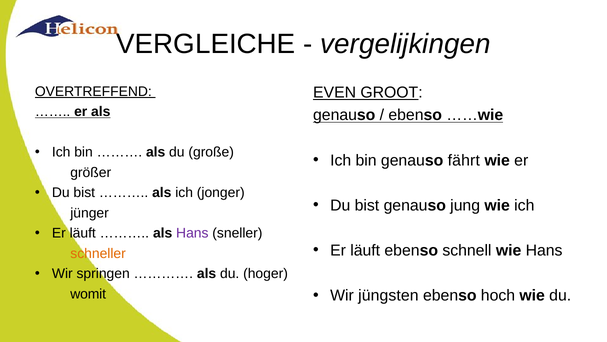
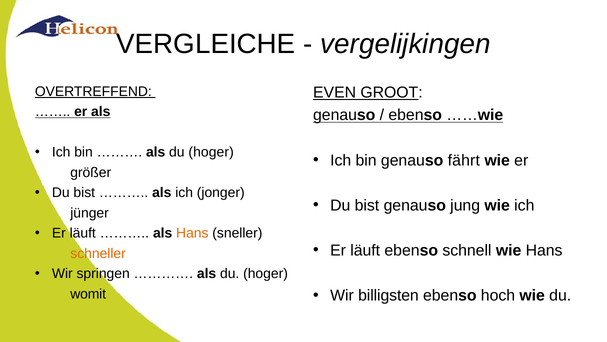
große: große -> hoger (211, 152)
Hans colour: purple -> orange (192, 233)
jüngsten: jüngsten -> billigsten (388, 295)
